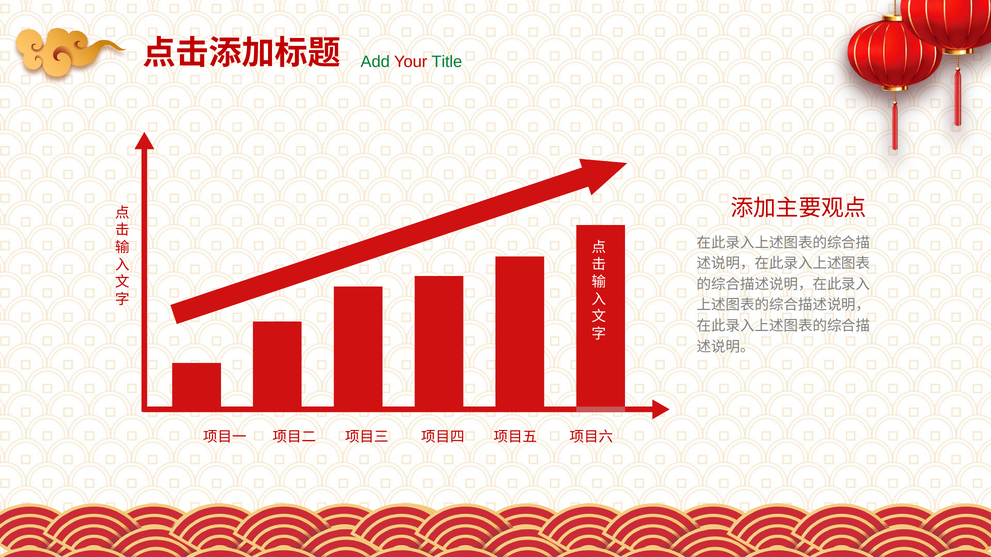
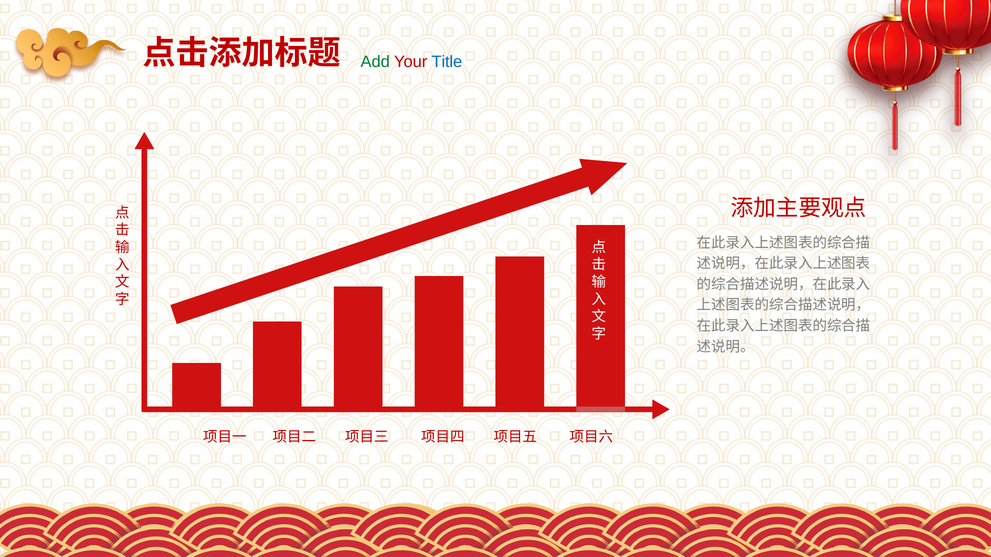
Title colour: green -> blue (447, 62)
